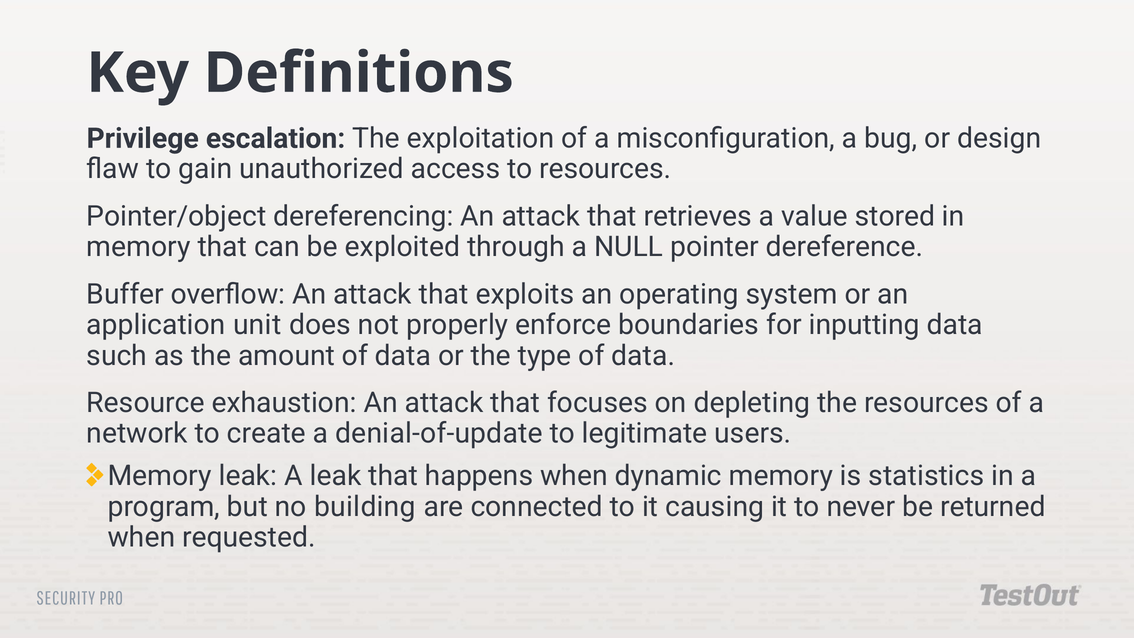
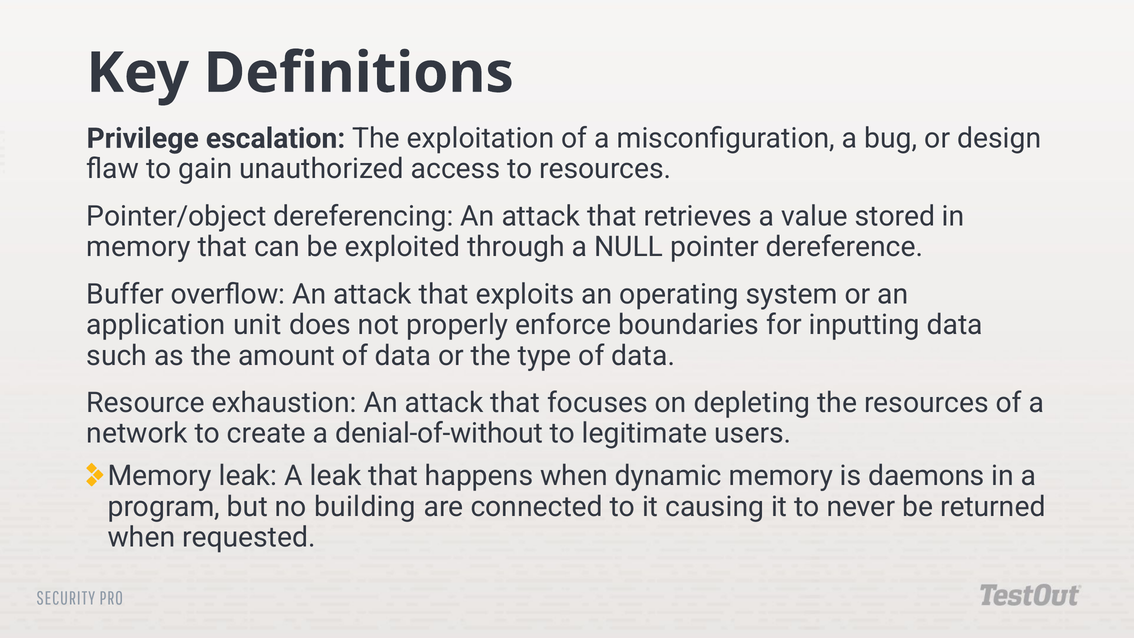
denial-of-update: denial-of-update -> denial-of-without (439, 434)
statistics: statistics -> daemons (927, 476)
